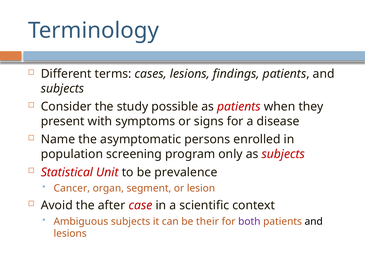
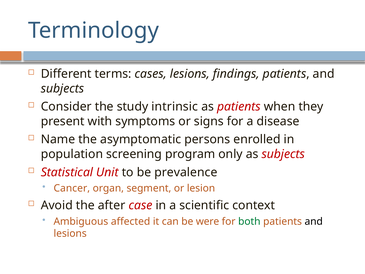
possible: possible -> intrinsic (175, 107)
Ambiguous subjects: subjects -> affected (131, 221)
their: their -> were (208, 221)
both colour: purple -> green (249, 221)
